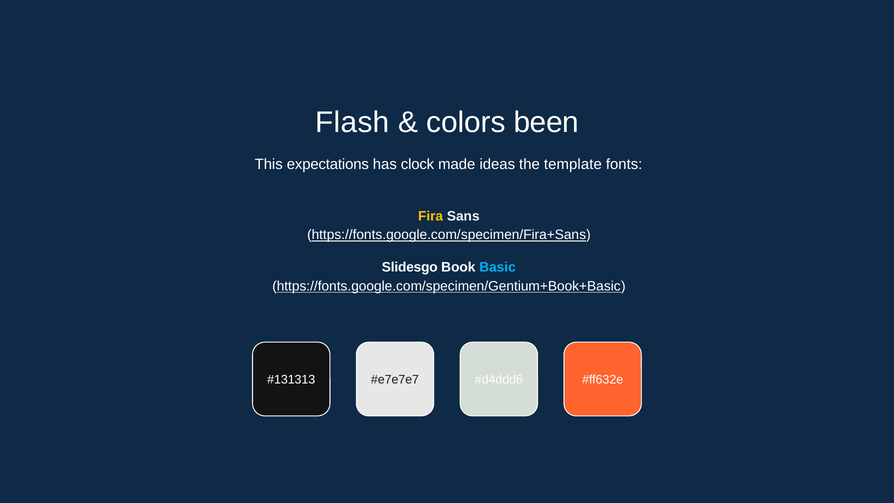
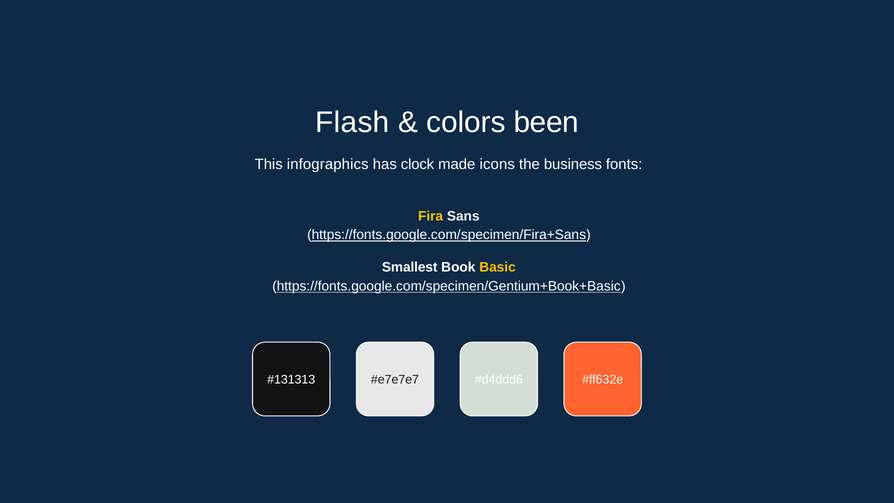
expectations: expectations -> infographics (328, 164)
ideas: ideas -> icons (497, 164)
template: template -> business (573, 164)
Slidesgo: Slidesgo -> Smallest (410, 267)
Basic colour: light blue -> yellow (497, 267)
